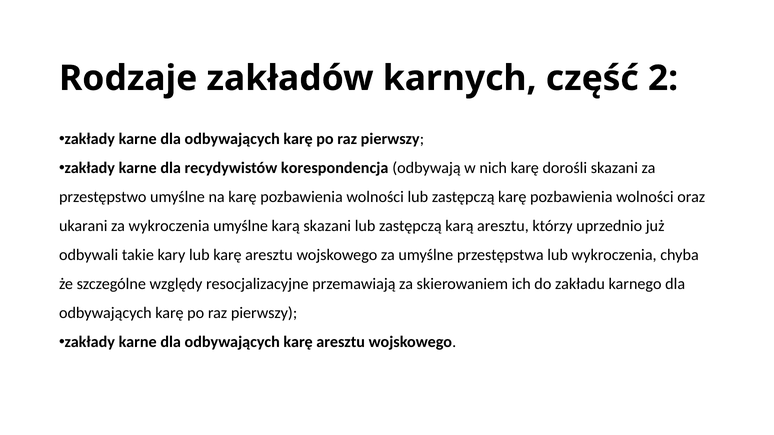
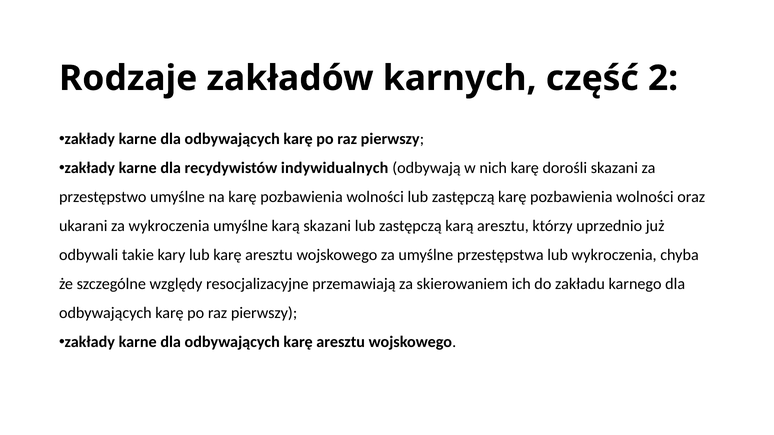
korespondencja: korespondencja -> indywidualnych (335, 168)
